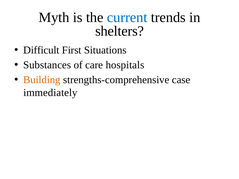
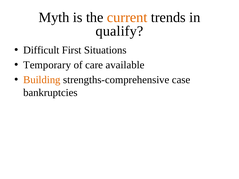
current colour: blue -> orange (127, 17)
shelters: shelters -> qualify (119, 31)
Substances: Substances -> Temporary (47, 65)
hospitals: hospitals -> available (125, 65)
immediately: immediately -> bankruptcies (50, 93)
